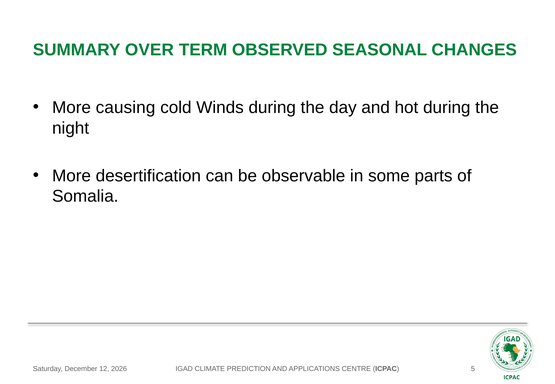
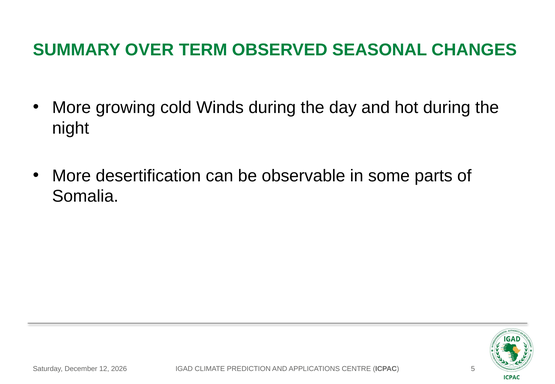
causing: causing -> growing (126, 108)
